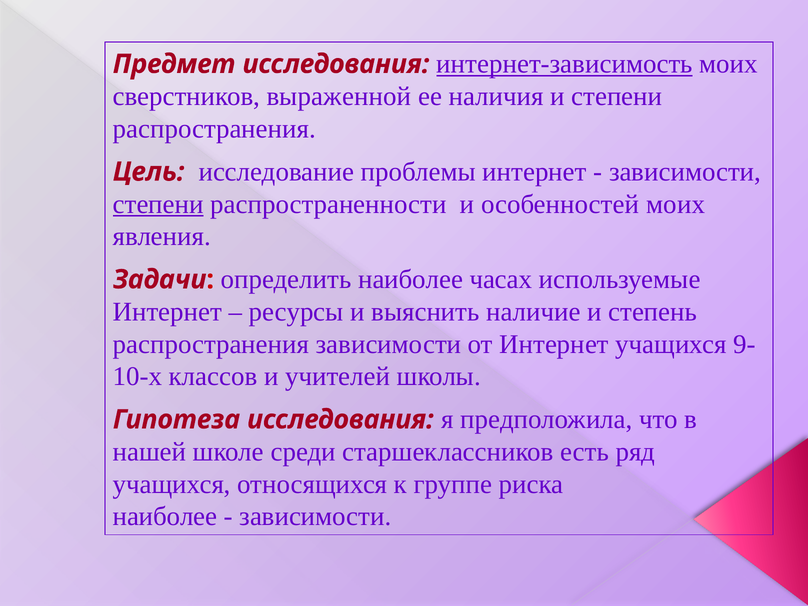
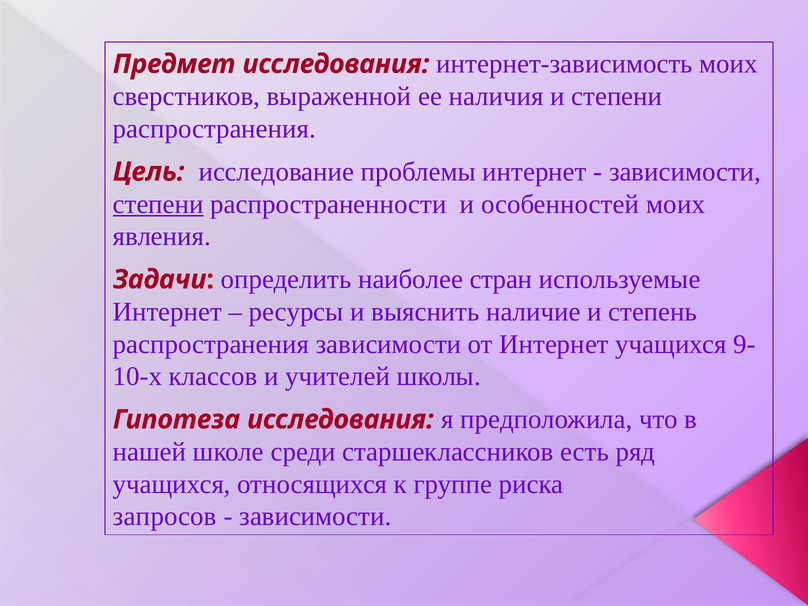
интернет-зависимость underline: present -> none (565, 64)
часах: часах -> стран (501, 280)
наиболее: наиболее -> запросов (165, 516)
